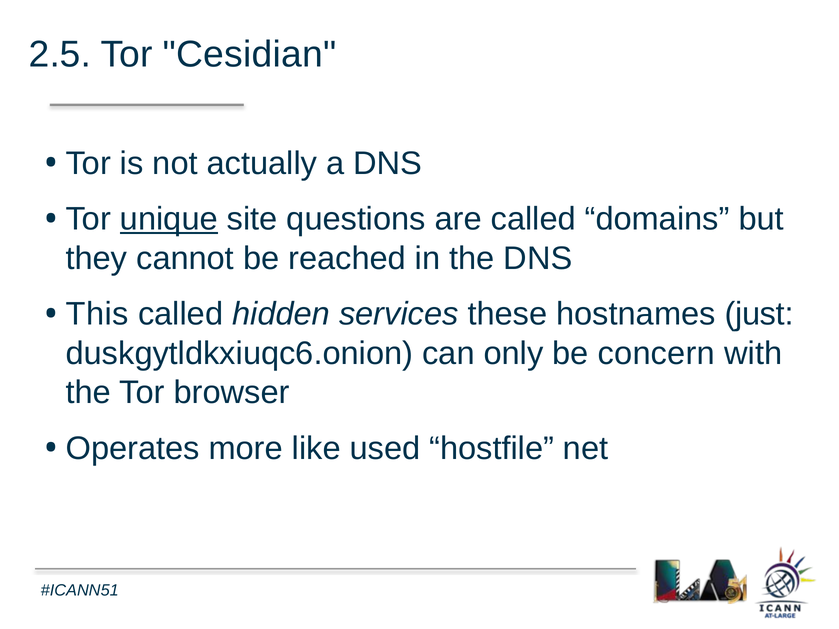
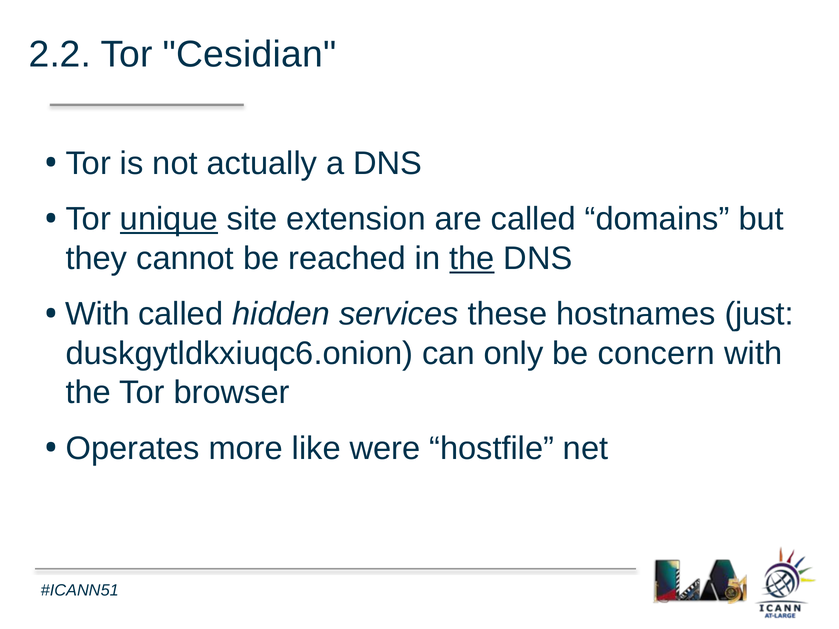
2.5: 2.5 -> 2.2 (60, 55)
questions: questions -> extension (356, 219)
the underline: none -> present (472, 258)
This: This -> With (98, 314)
used: used -> were (385, 448)
